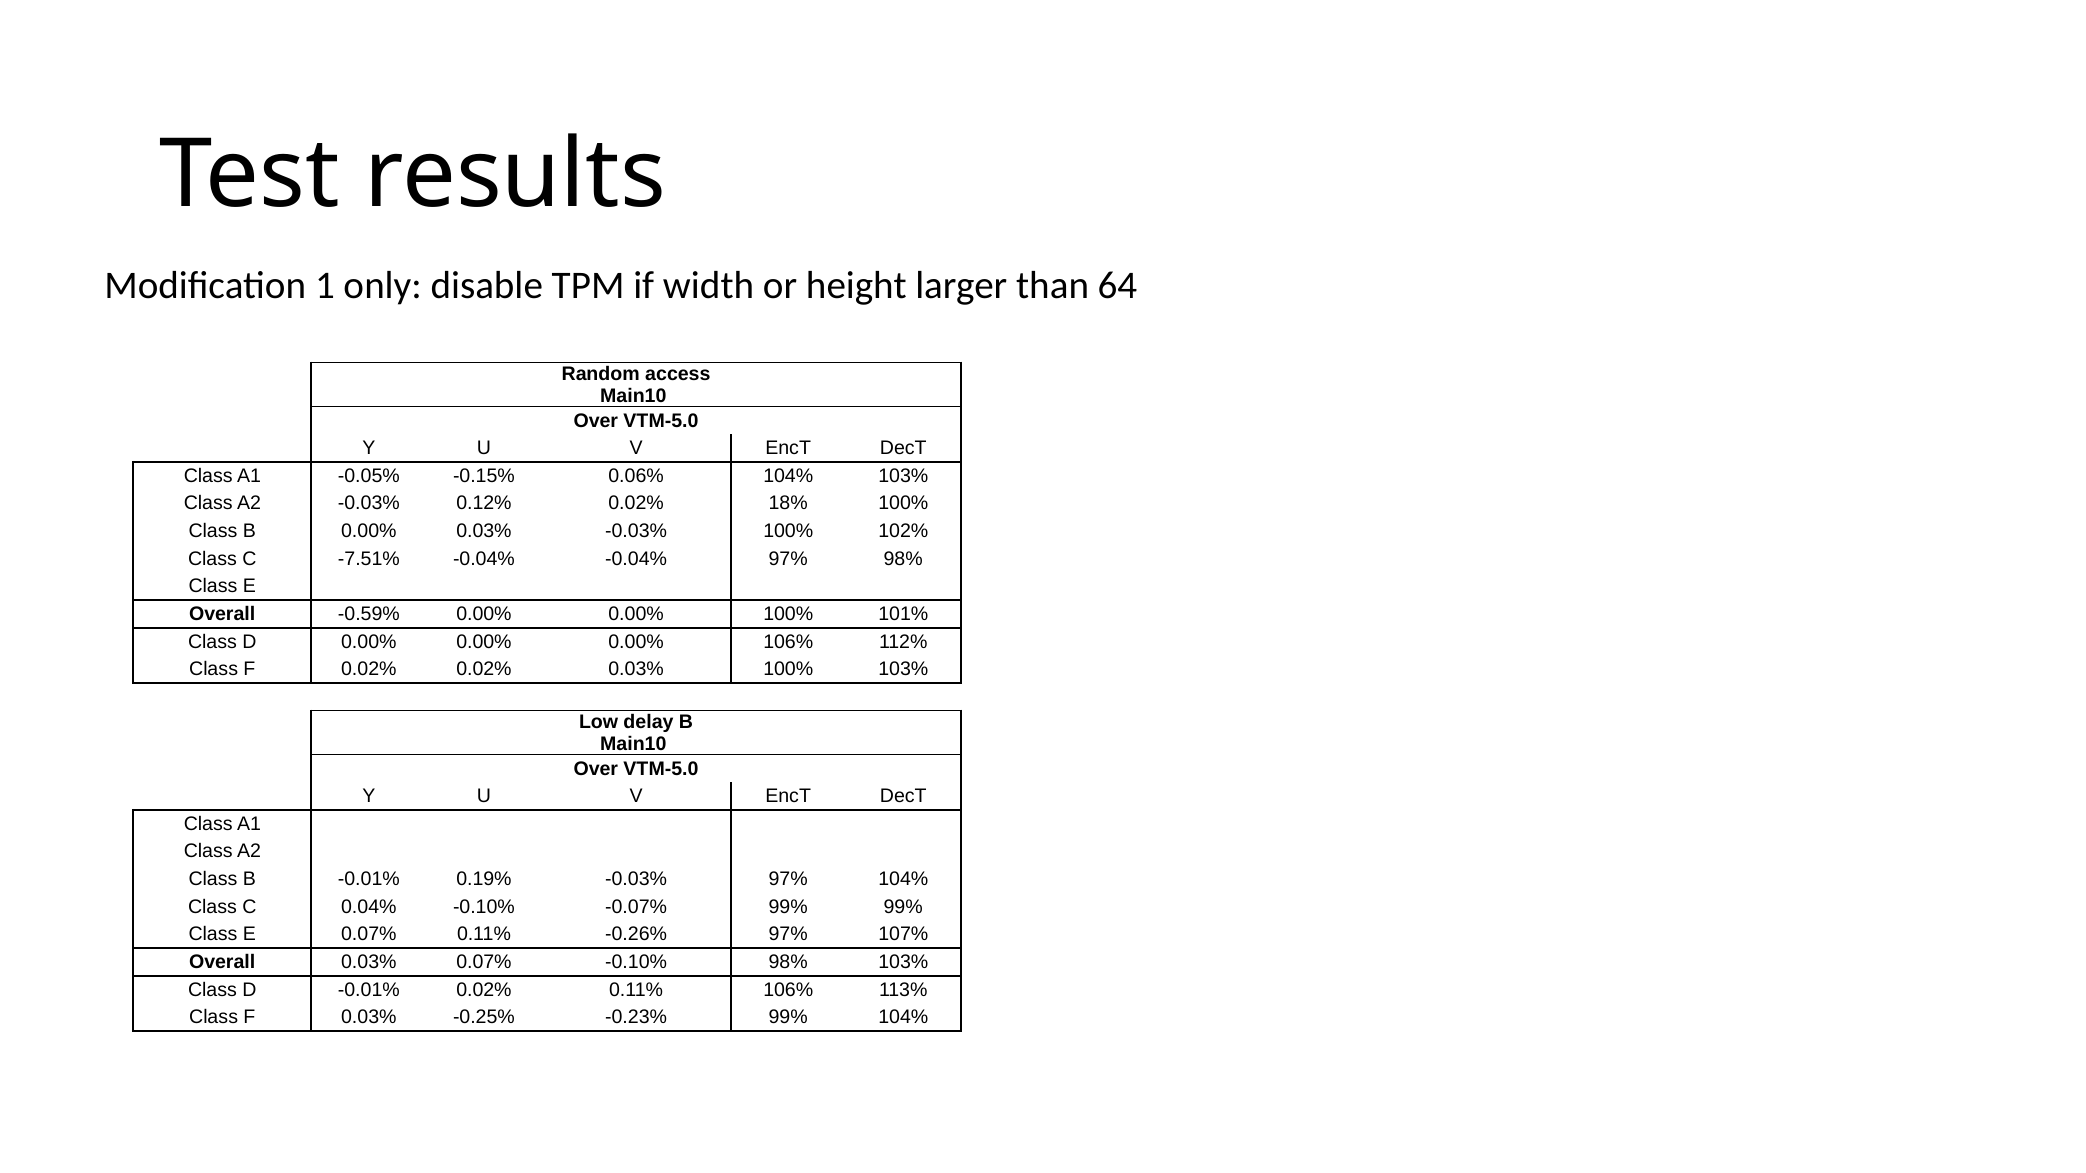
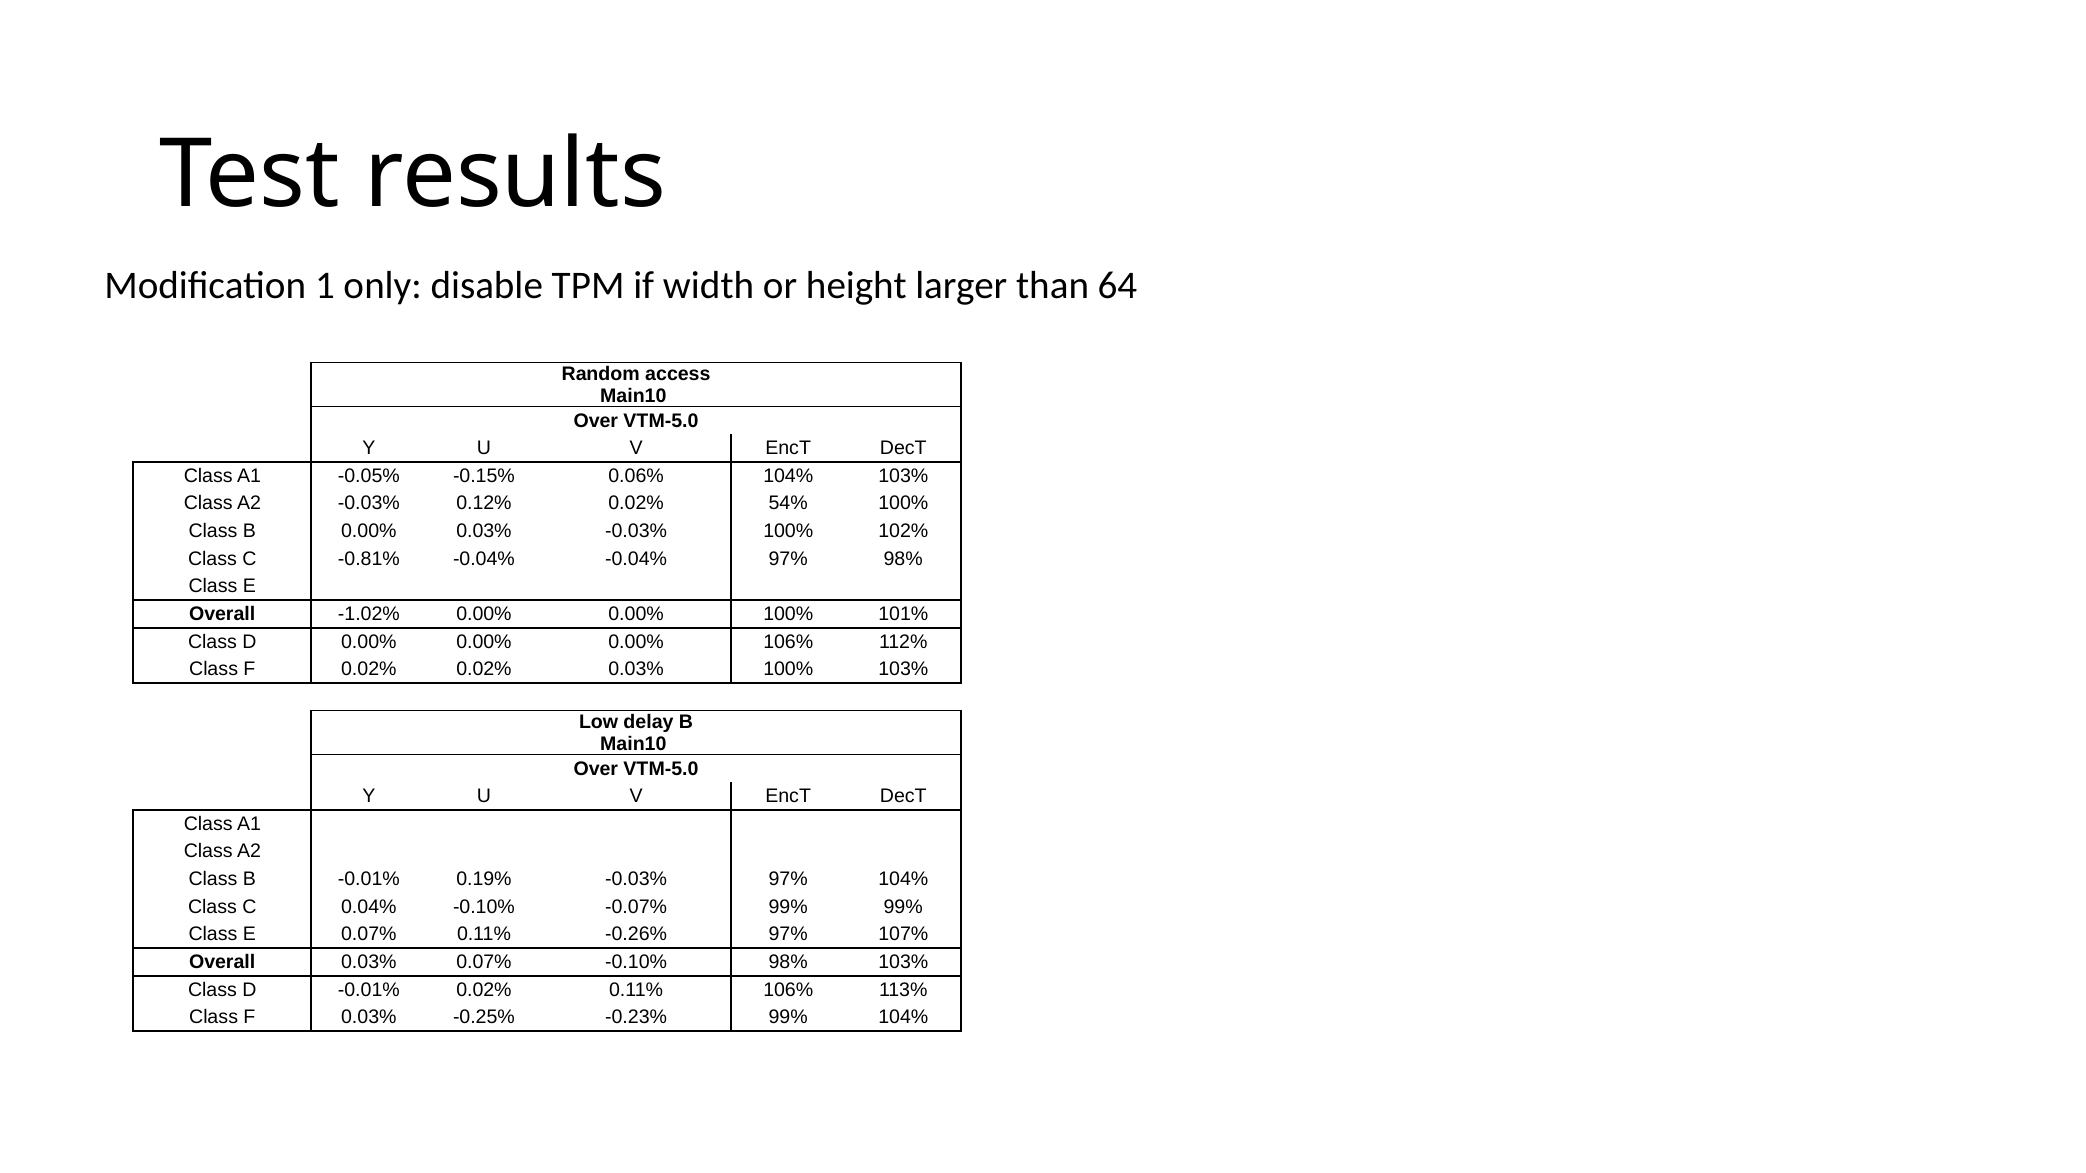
18%: 18% -> 54% (788, 504)
-7.51%: -7.51% -> -0.81% (369, 559)
-0.59%: -0.59% -> -1.02% (369, 614)
